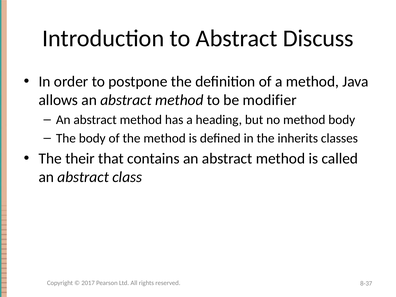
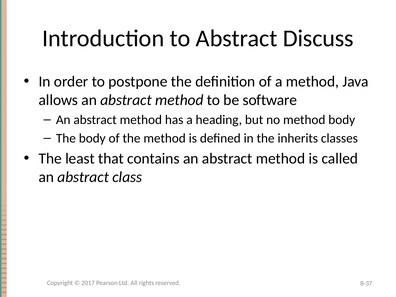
modifier: modifier -> software (270, 100)
their: their -> least (80, 159)
